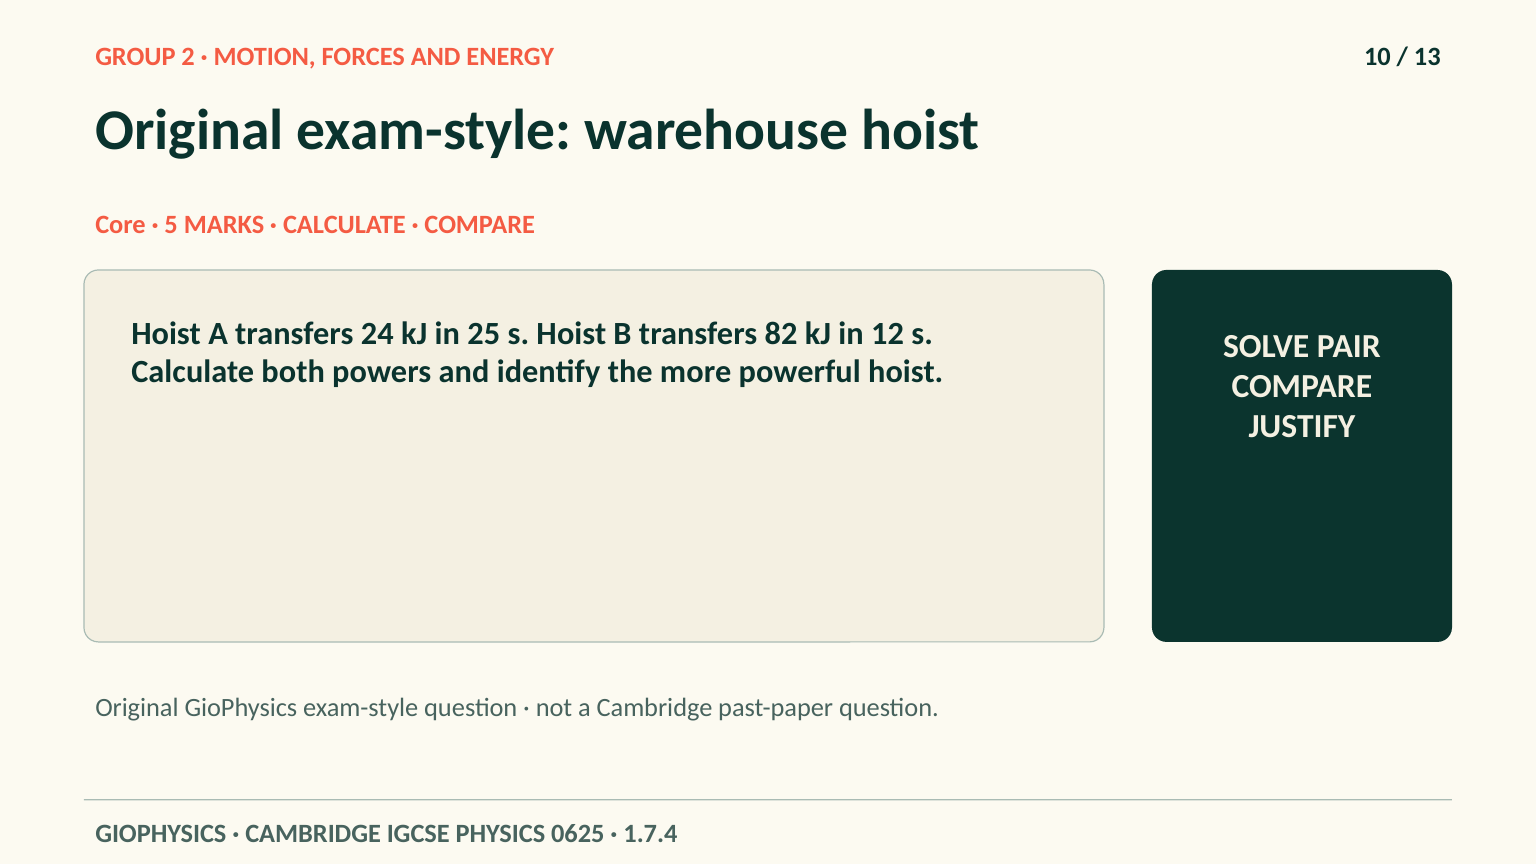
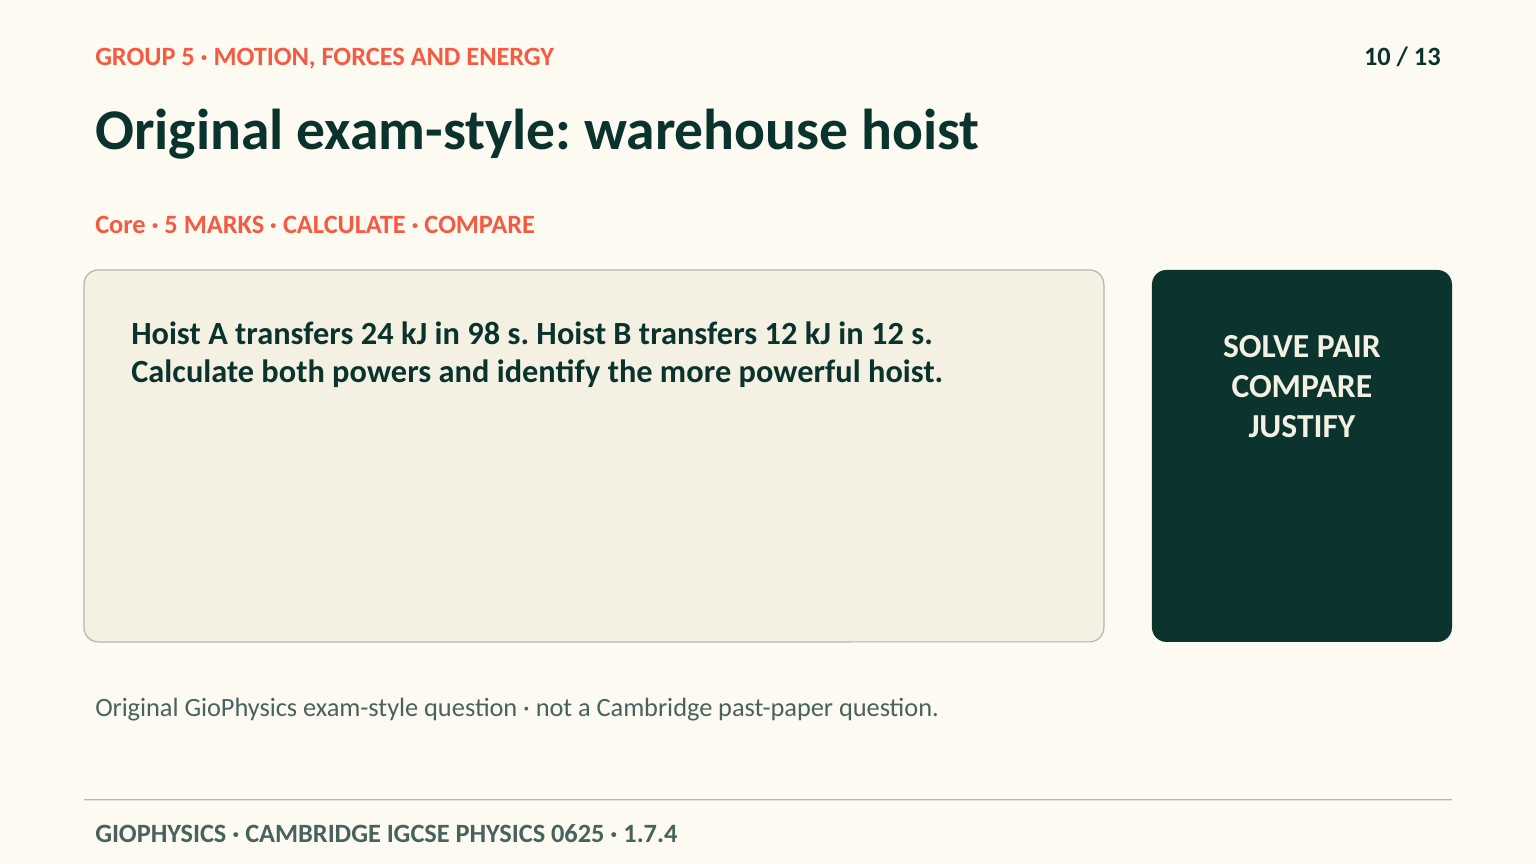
GROUP 2: 2 -> 5 (188, 57)
25: 25 -> 98 (484, 333)
transfers 82: 82 -> 12 (781, 333)
